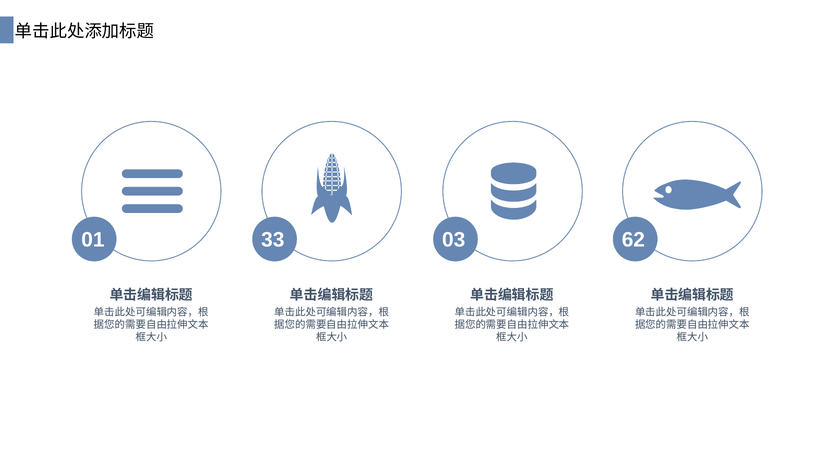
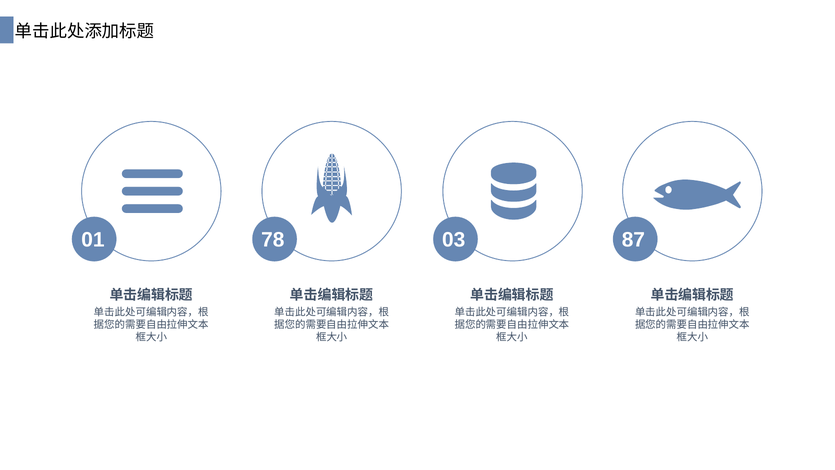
33: 33 -> 78 (273, 240)
62: 62 -> 87 (633, 240)
